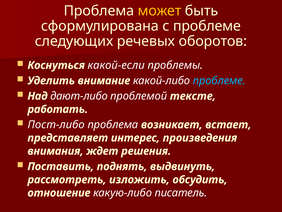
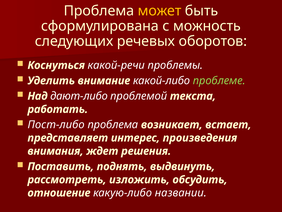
с проблеме: проблеме -> можность (207, 26)
какой-если: какой-если -> какой-речи (116, 65)
проблеме colour: light blue -> light green (219, 81)
тексте: тексте -> текста (193, 96)
писатель: писатель -> названии (181, 192)
